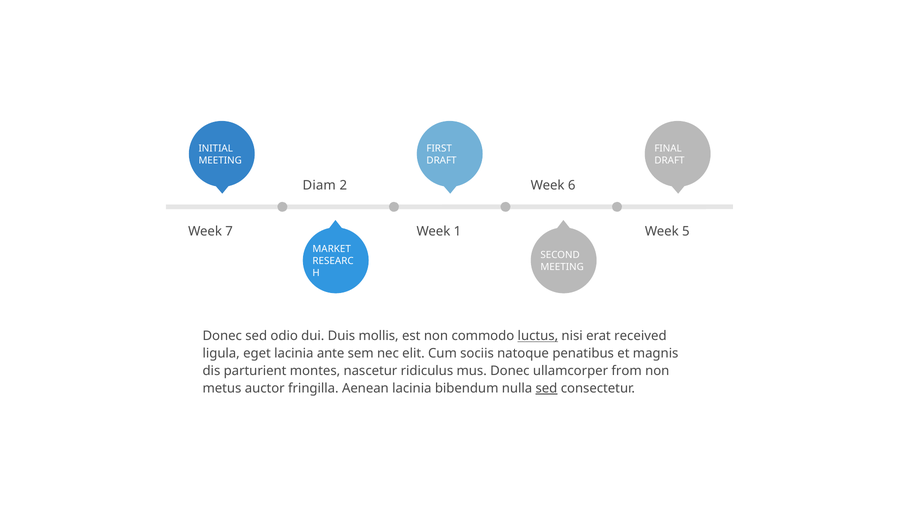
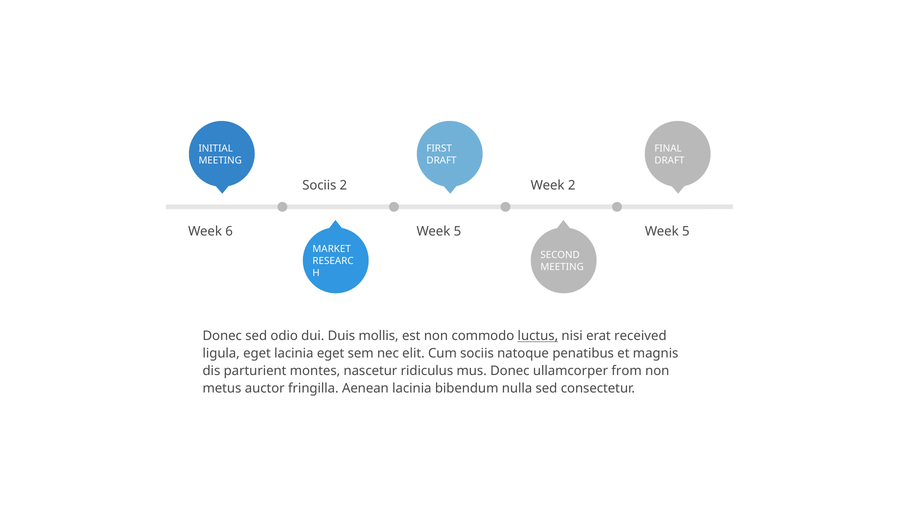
Diam: Diam -> Sociis (319, 185)
Week 6: 6 -> 2 (572, 185)
7: 7 -> 6 (229, 231)
1: 1 -> 5 (457, 231)
lacinia ante: ante -> eget (331, 353)
sed underline: present -> none (546, 388)
